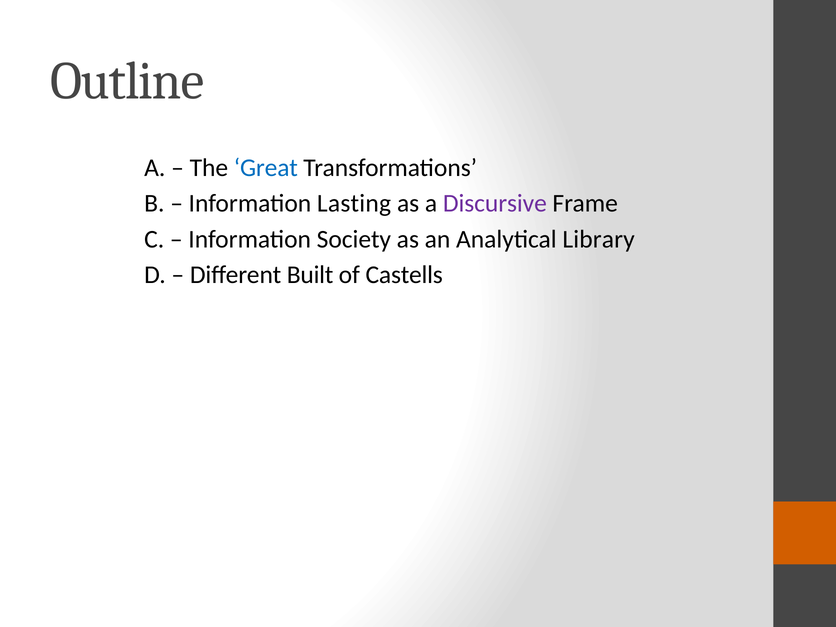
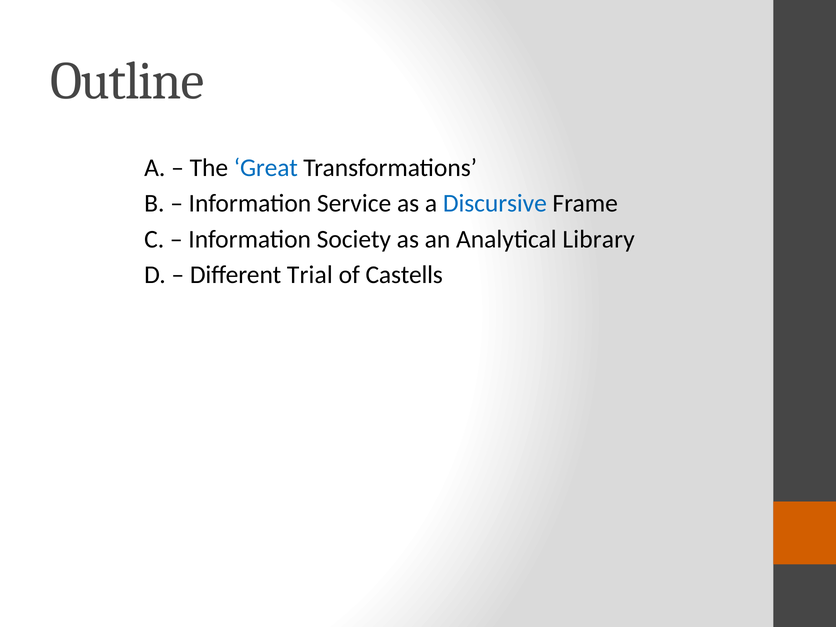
Lasting: Lasting -> Service (354, 203)
Discursive colour: purple -> blue (495, 203)
Built: Built -> Trial (310, 275)
